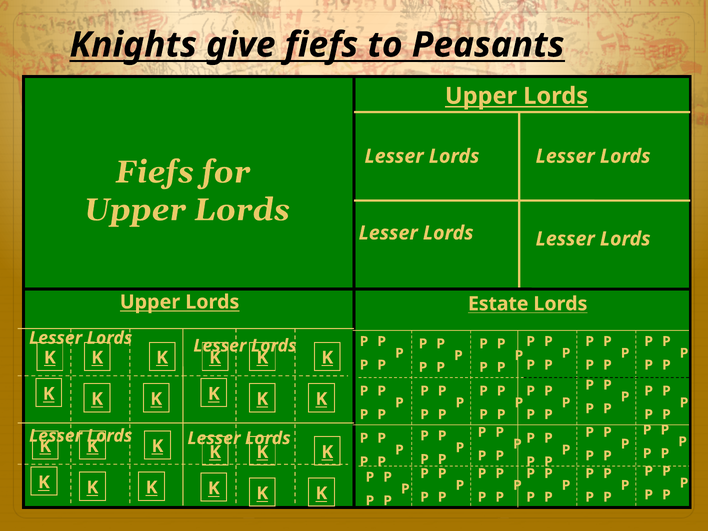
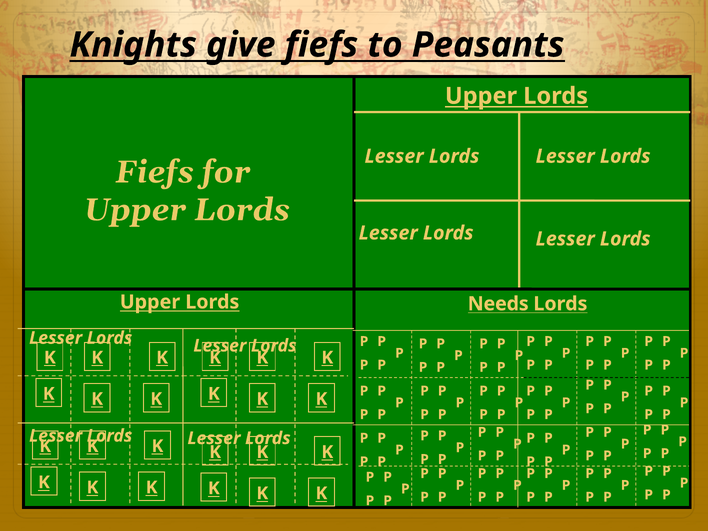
Estate: Estate -> Needs (498, 304)
